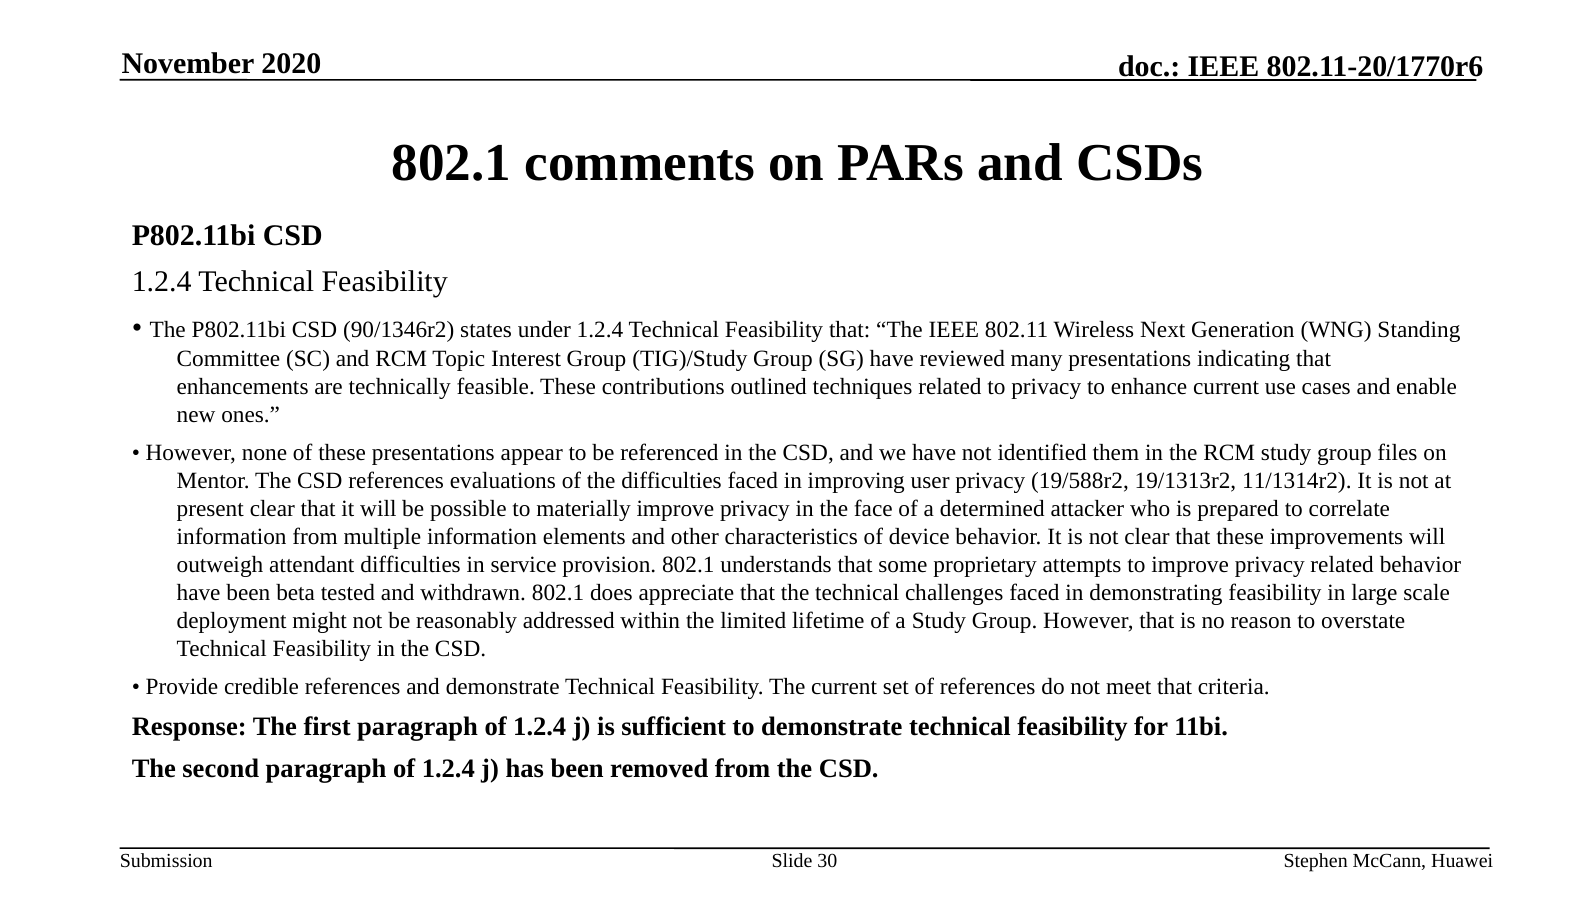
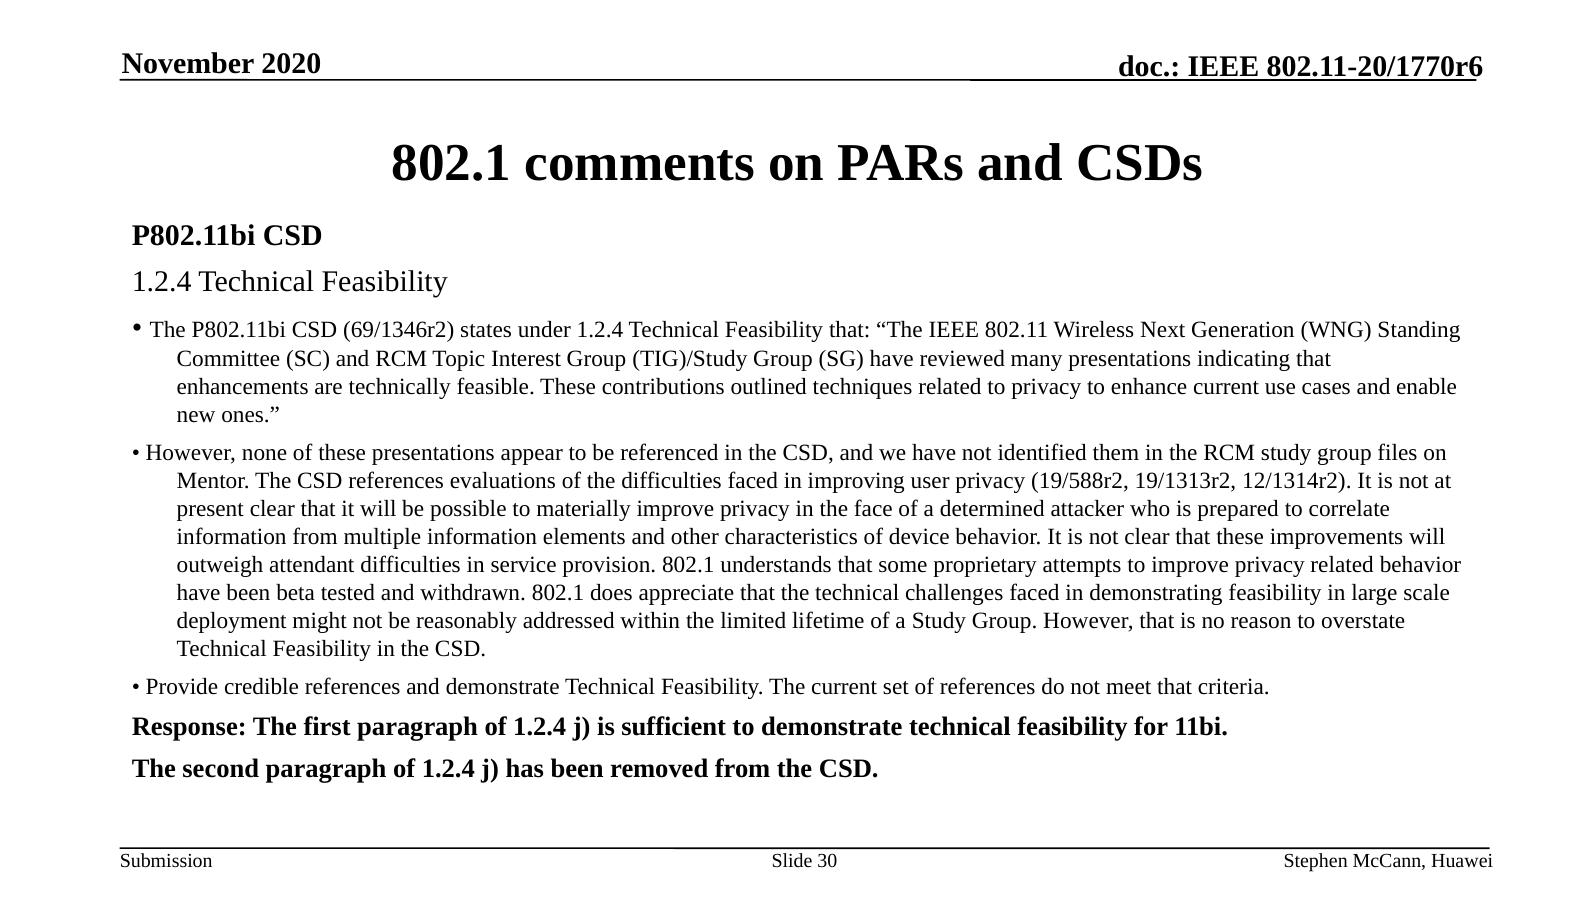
90/1346r2: 90/1346r2 -> 69/1346r2 (399, 330)
11/1314r2: 11/1314r2 -> 12/1314r2 (1297, 481)
